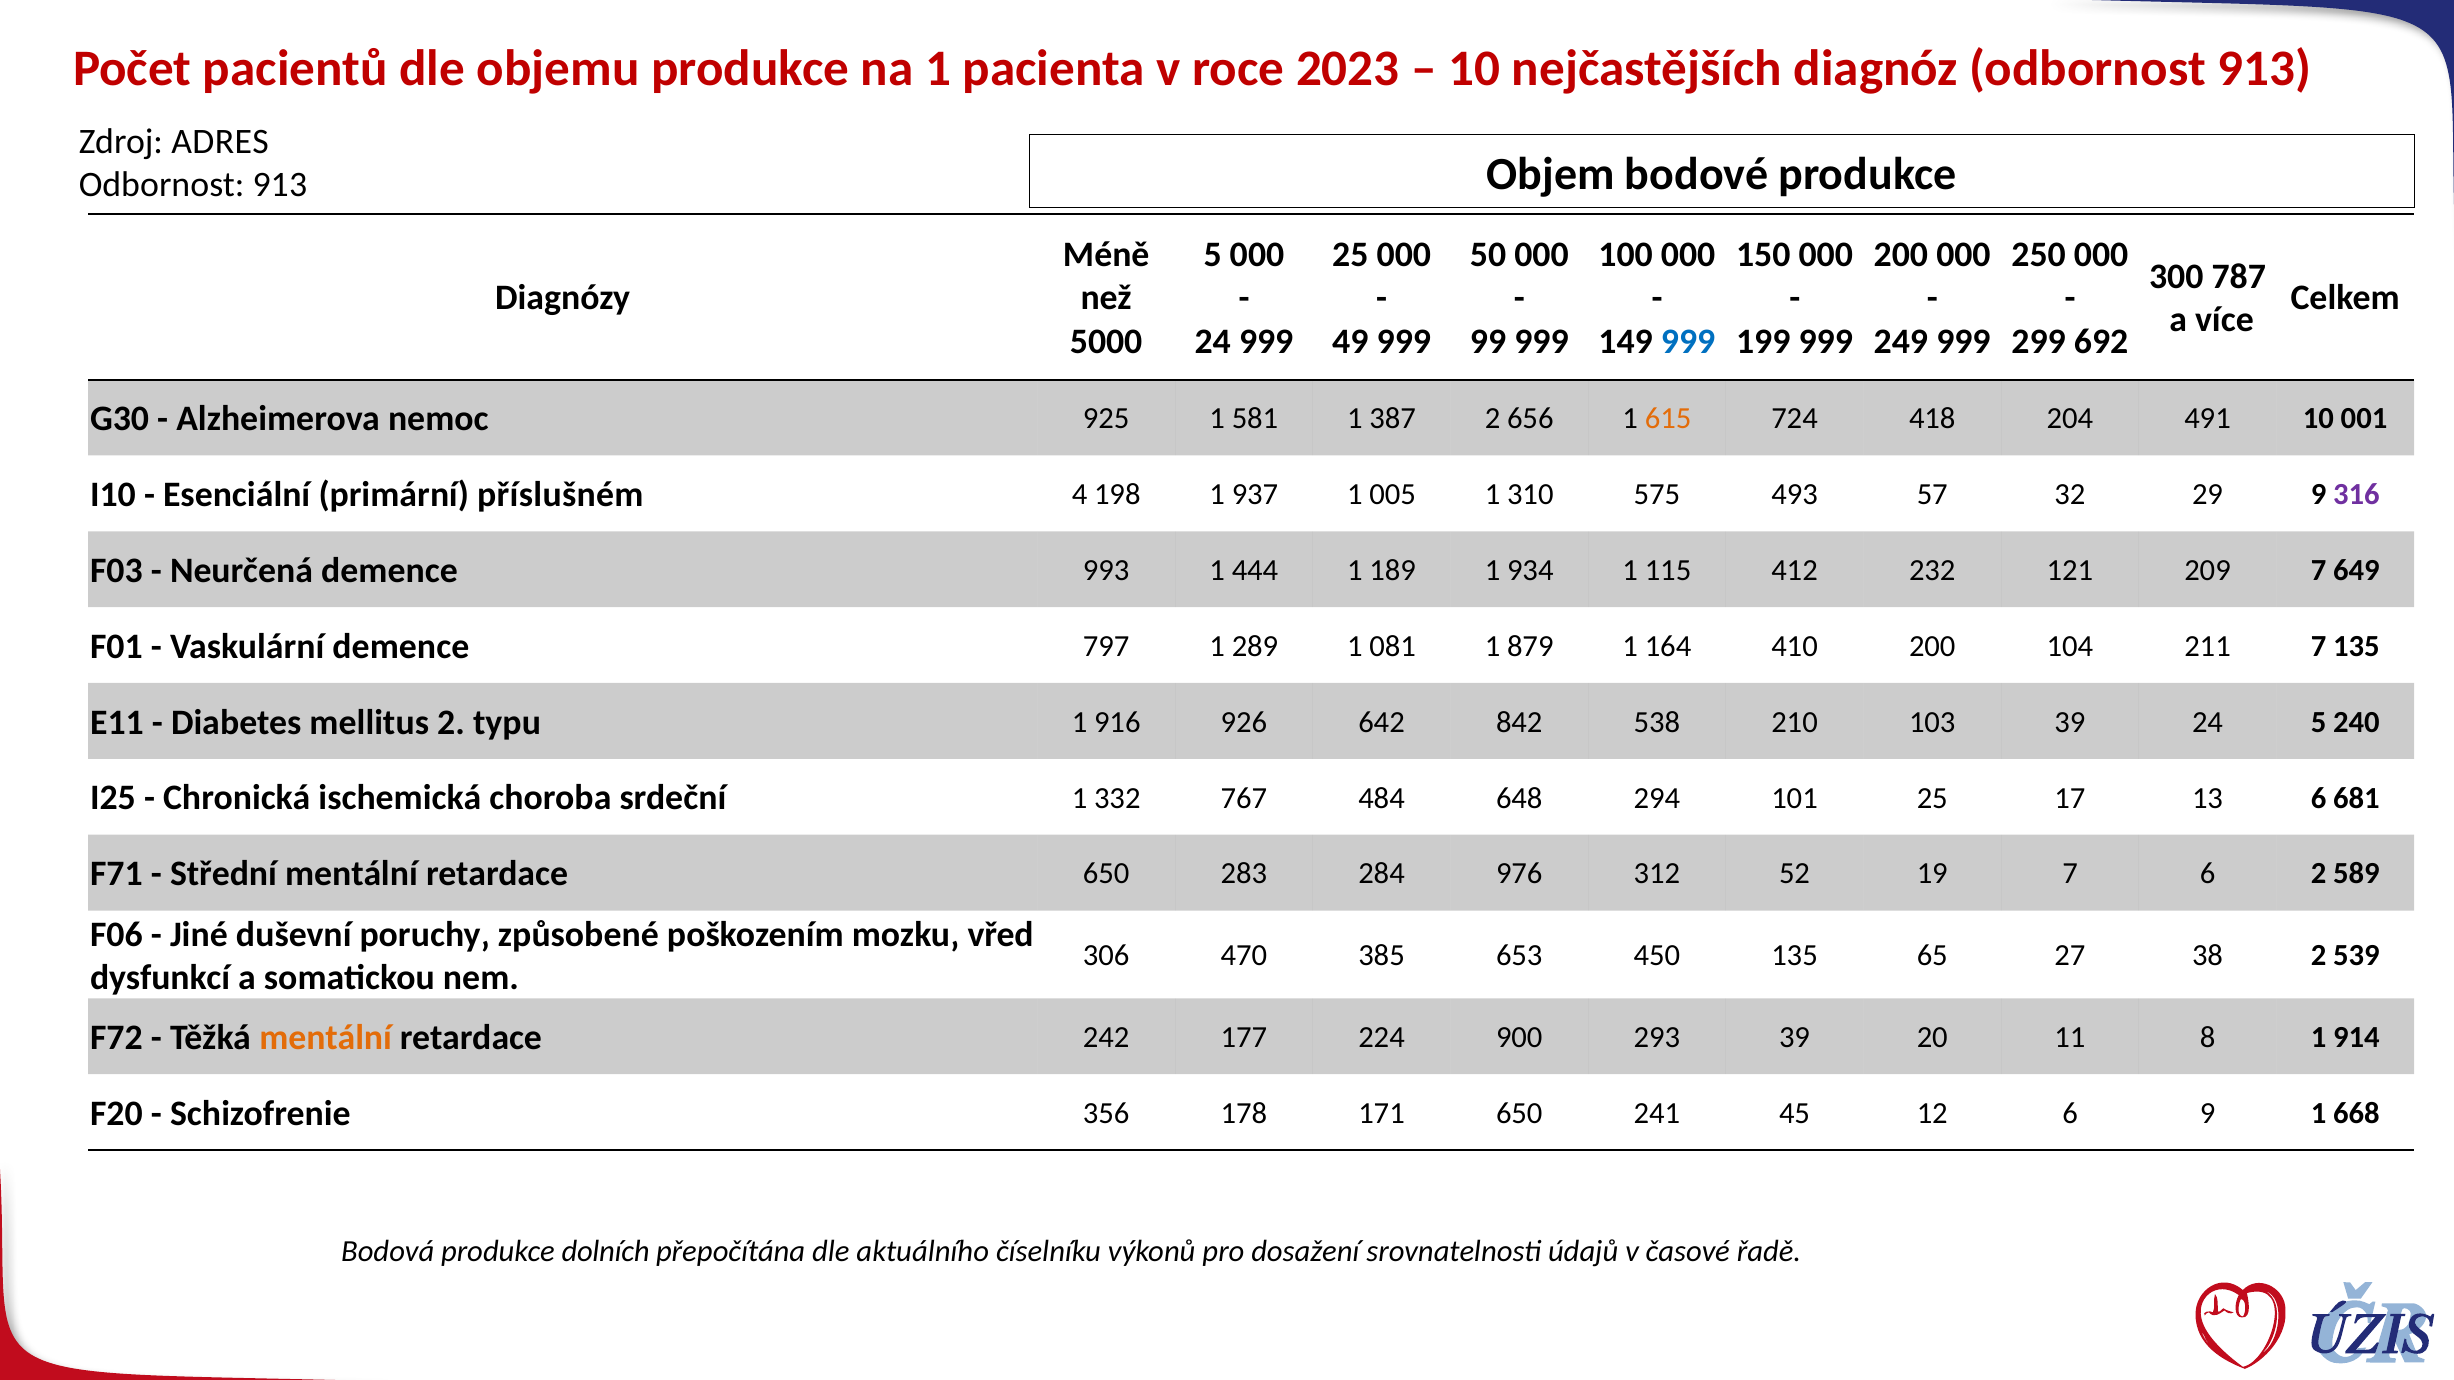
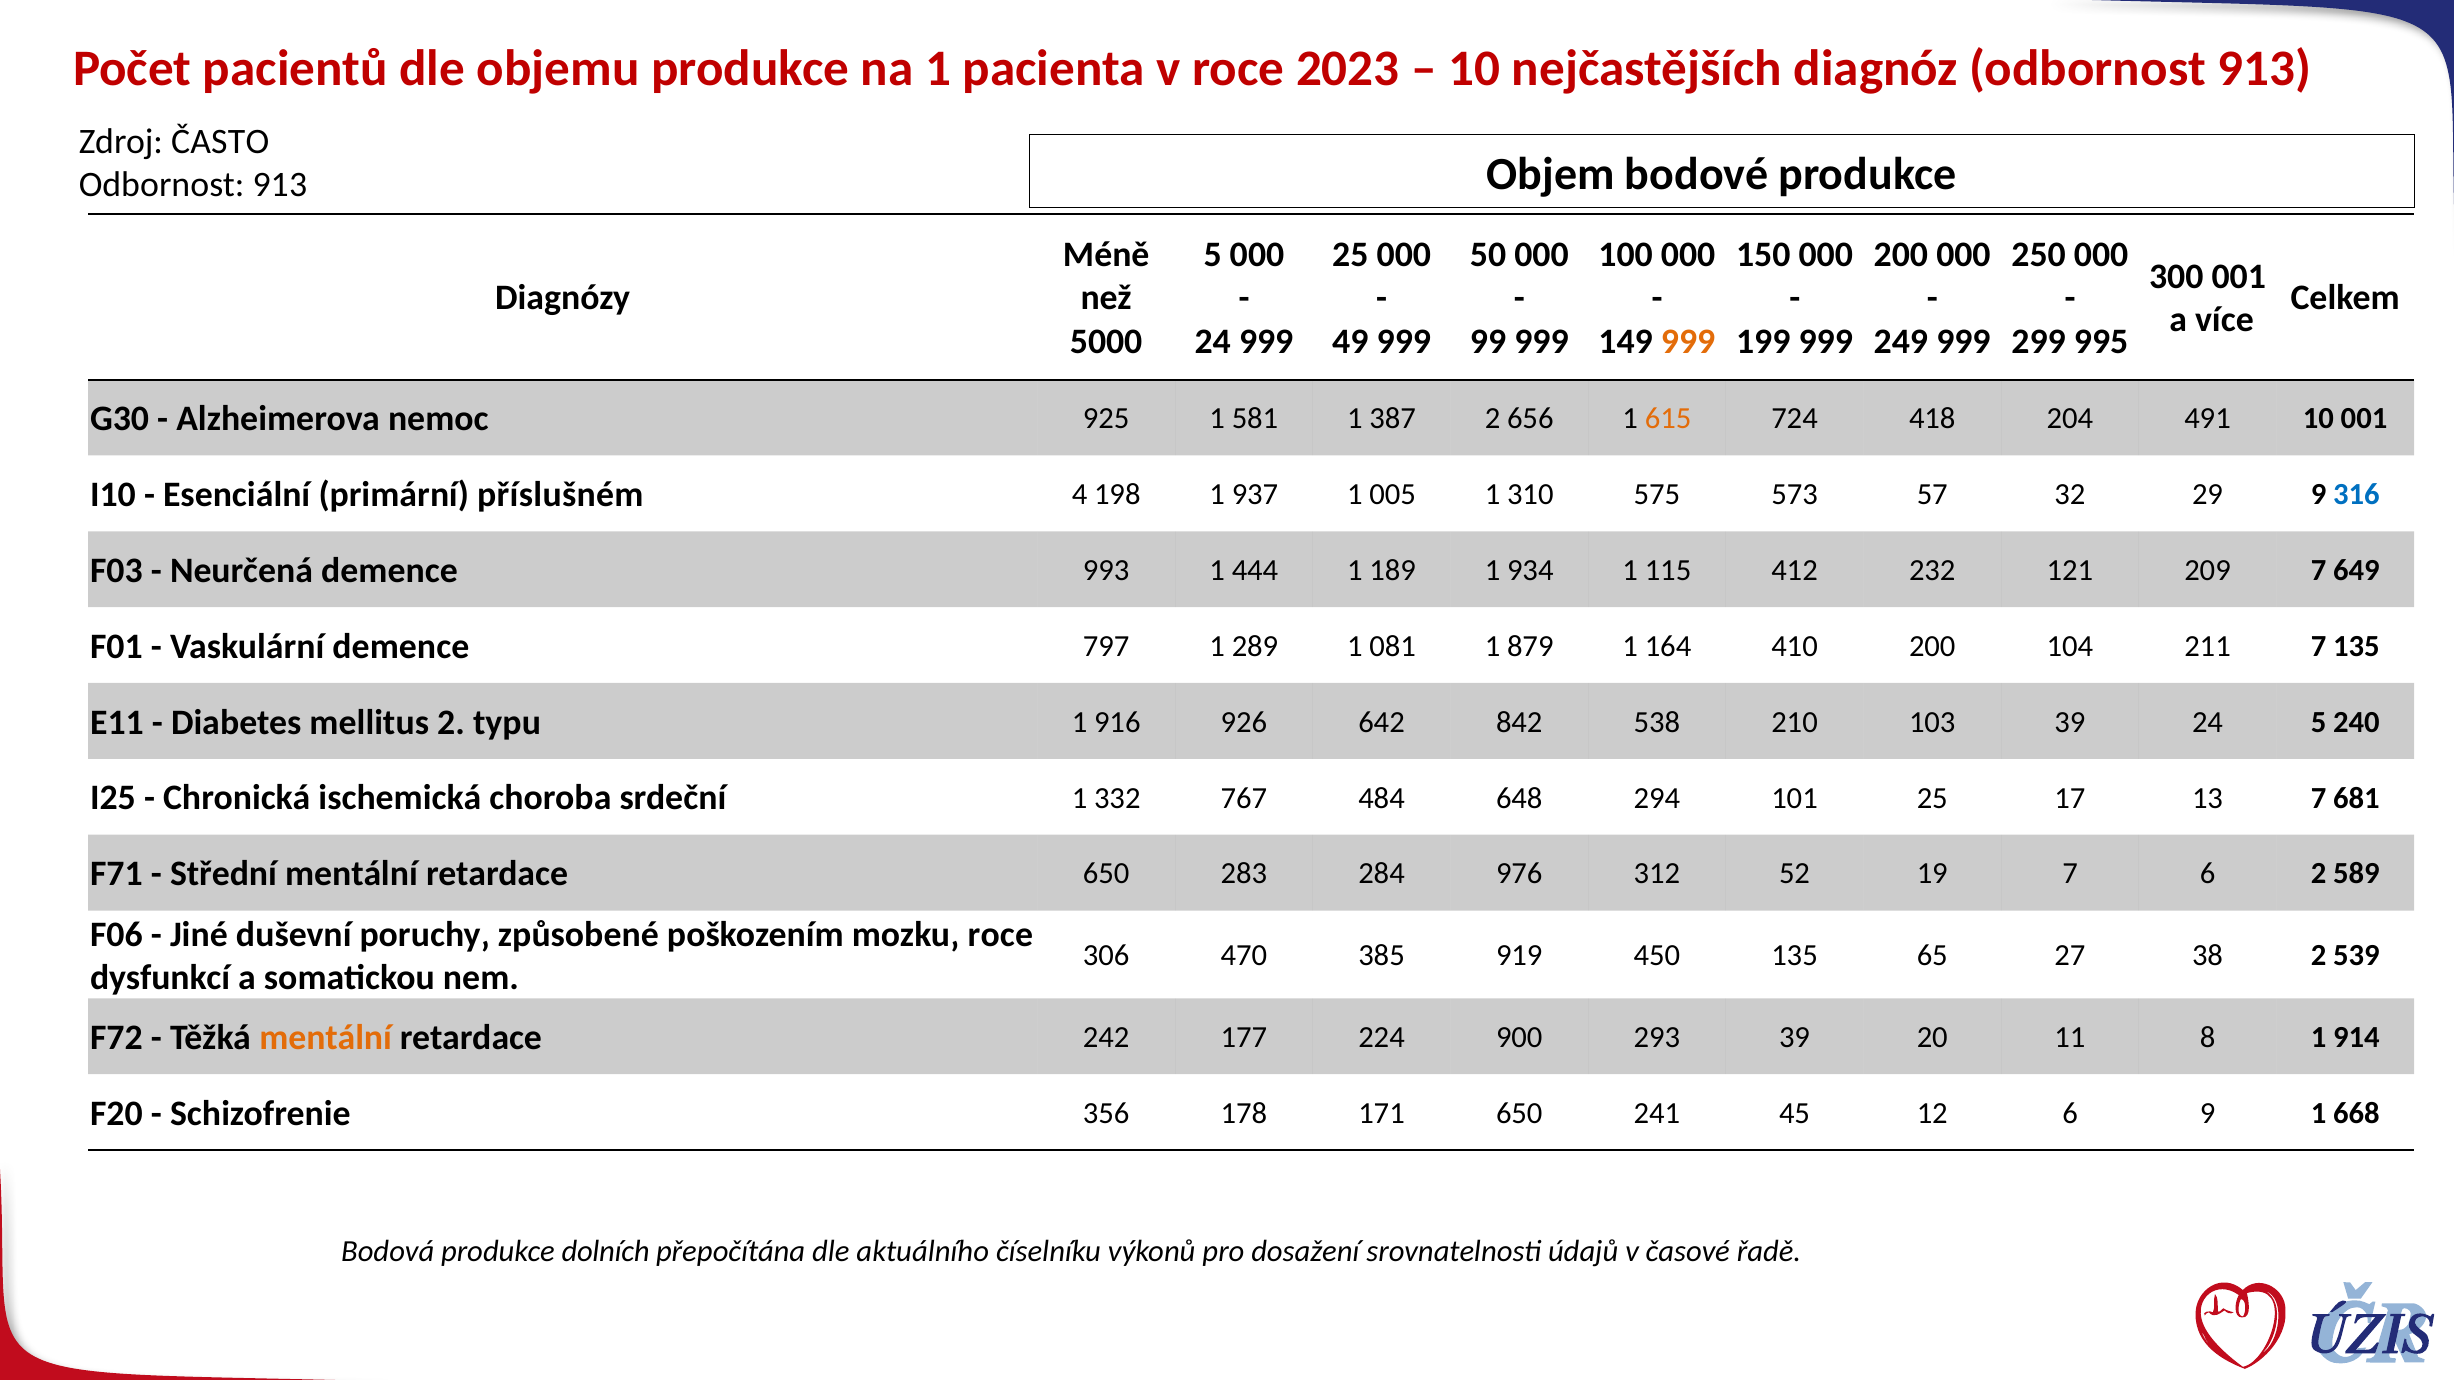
ADRES: ADRES -> ČASTO (220, 141)
300 787: 787 -> 001 (2239, 276)
999 colour: blue -> orange (1688, 342)
692: 692 -> 995 (2101, 342)
493: 493 -> 573 (1795, 495)
316 colour: purple -> blue (2356, 495)
13 6: 6 -> 7 (2319, 798)
mozku‚ vřed: vřed -> roce (1000, 935)
653: 653 -> 919 (1519, 956)
